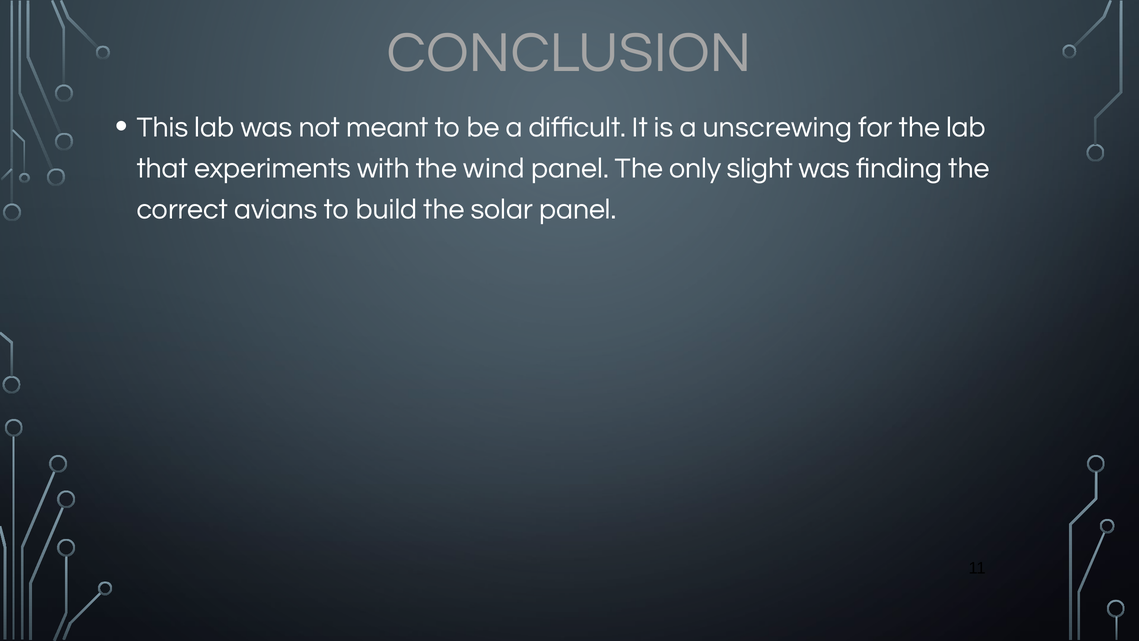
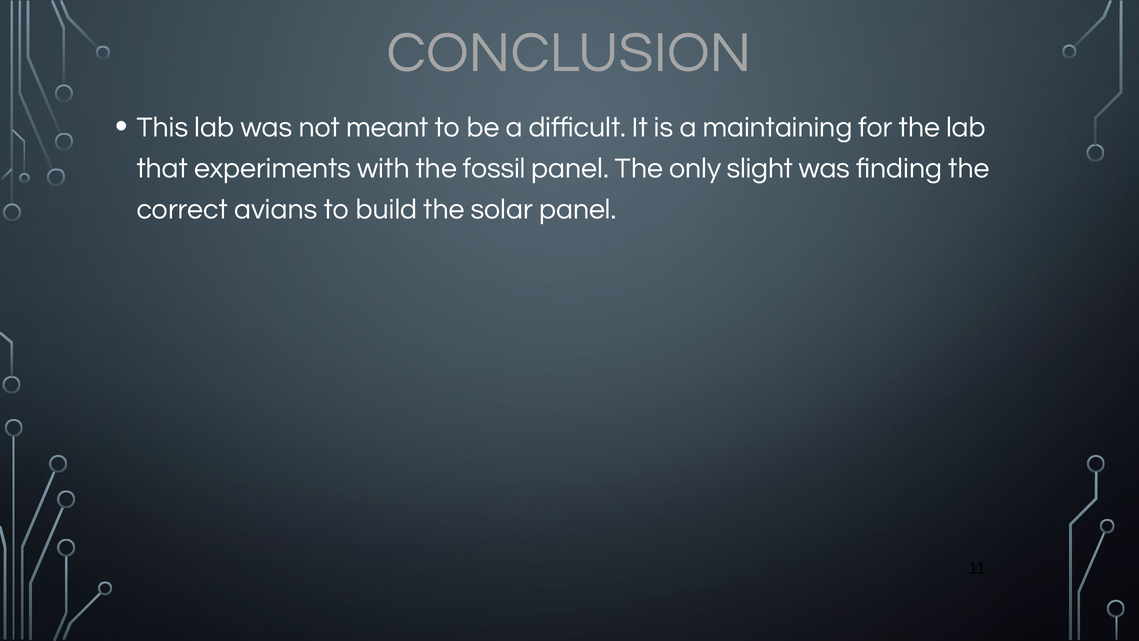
unscrewing: unscrewing -> maintaining (778, 127)
wind: wind -> fossil (494, 168)
